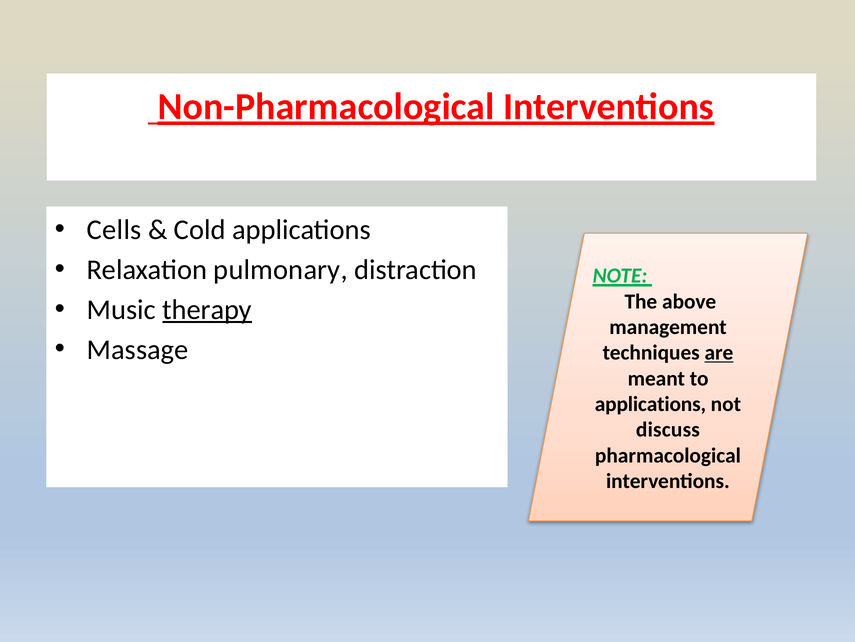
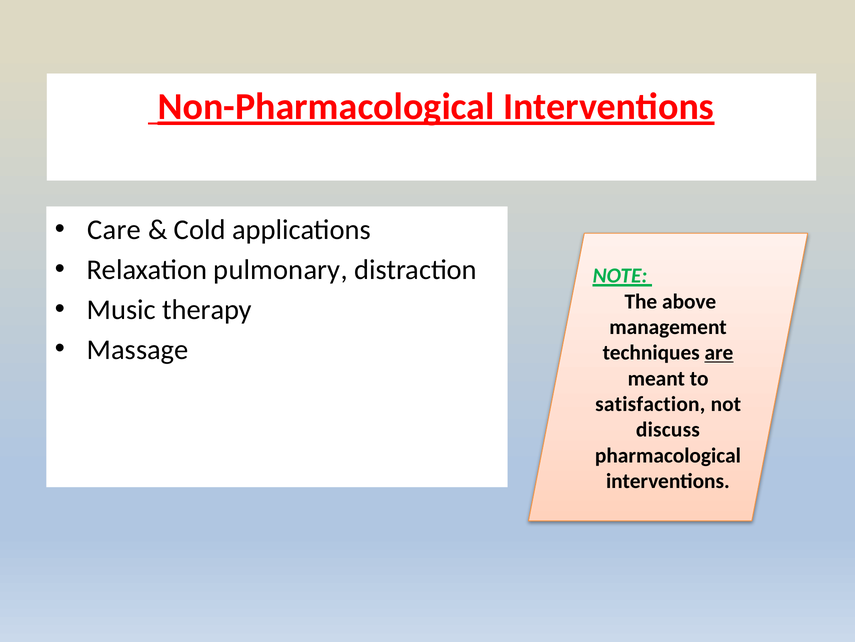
Cells: Cells -> Care (114, 230)
therapy underline: present -> none (207, 309)
applications: applications -> satisfaction (650, 404)
